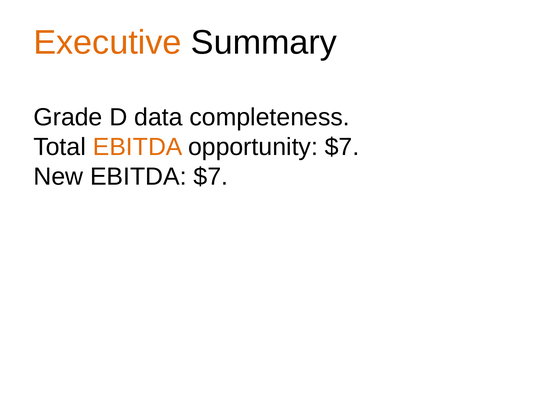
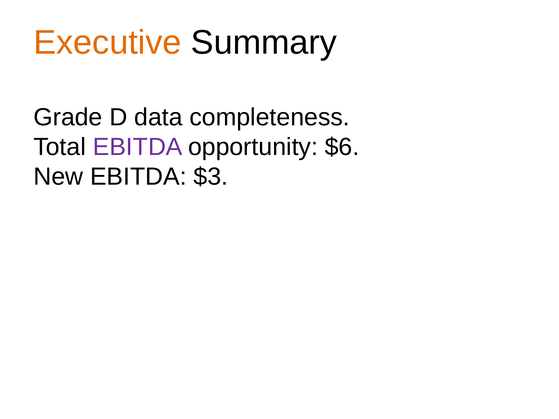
EBITDA colour: orange -> purple (138, 147)
opportunity $7: $7 -> $6 (342, 147)
EBITDA $7: $7 -> $3 (211, 177)
